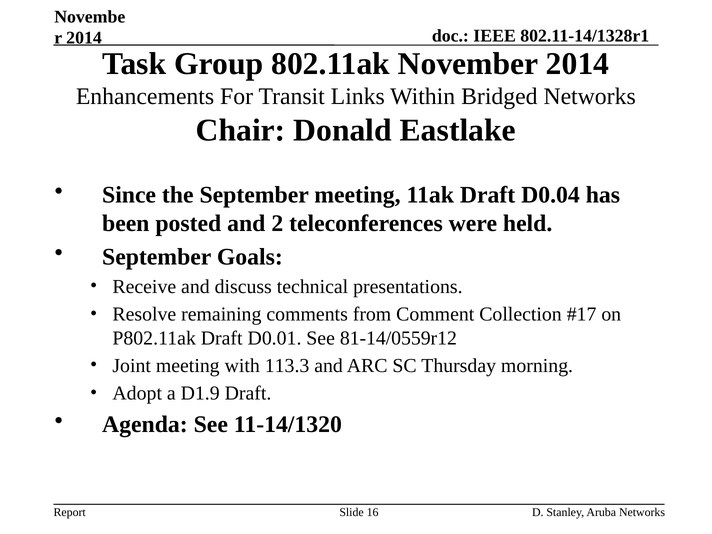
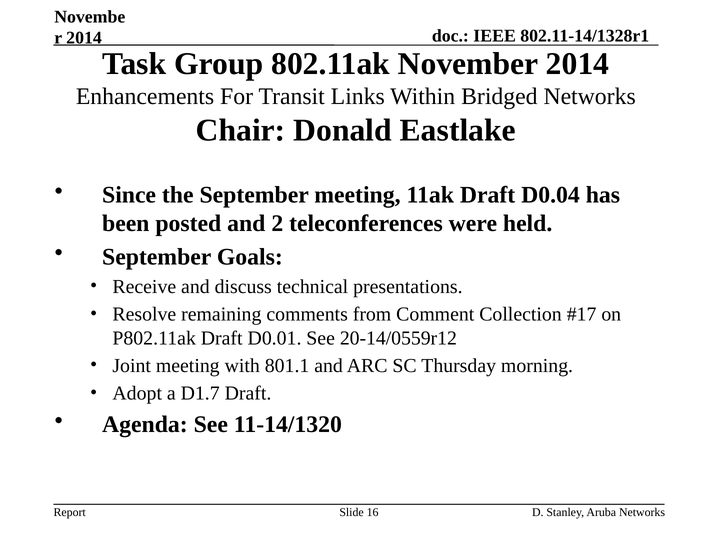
81-14/0559r12: 81-14/0559r12 -> 20-14/0559r12 (398, 338)
113.3: 113.3 -> 801.1 (287, 366)
D1.9: D1.9 -> D1.7 (200, 393)
